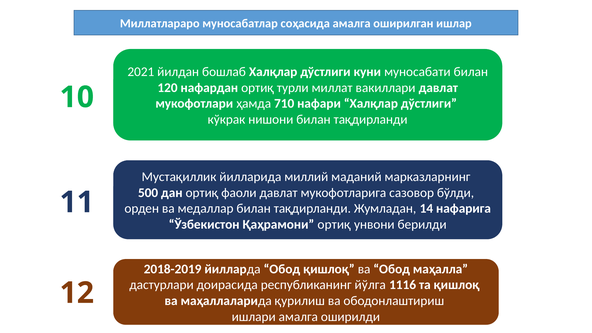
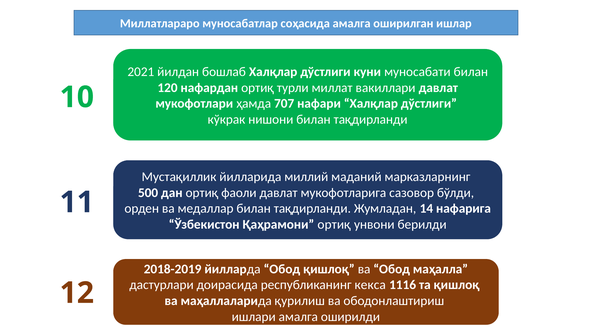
710: 710 -> 707 (284, 104)
йўлга: йўлга -> кекса (370, 285)
